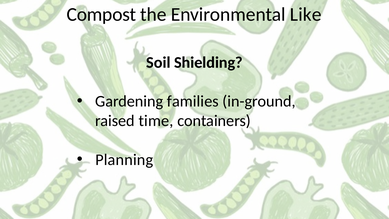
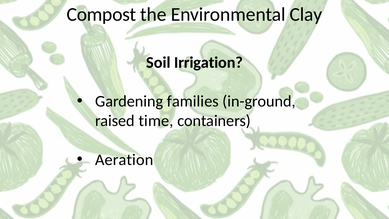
Like: Like -> Clay (306, 14)
Shielding: Shielding -> Irrigation (208, 62)
Planning: Planning -> Aeration (124, 160)
